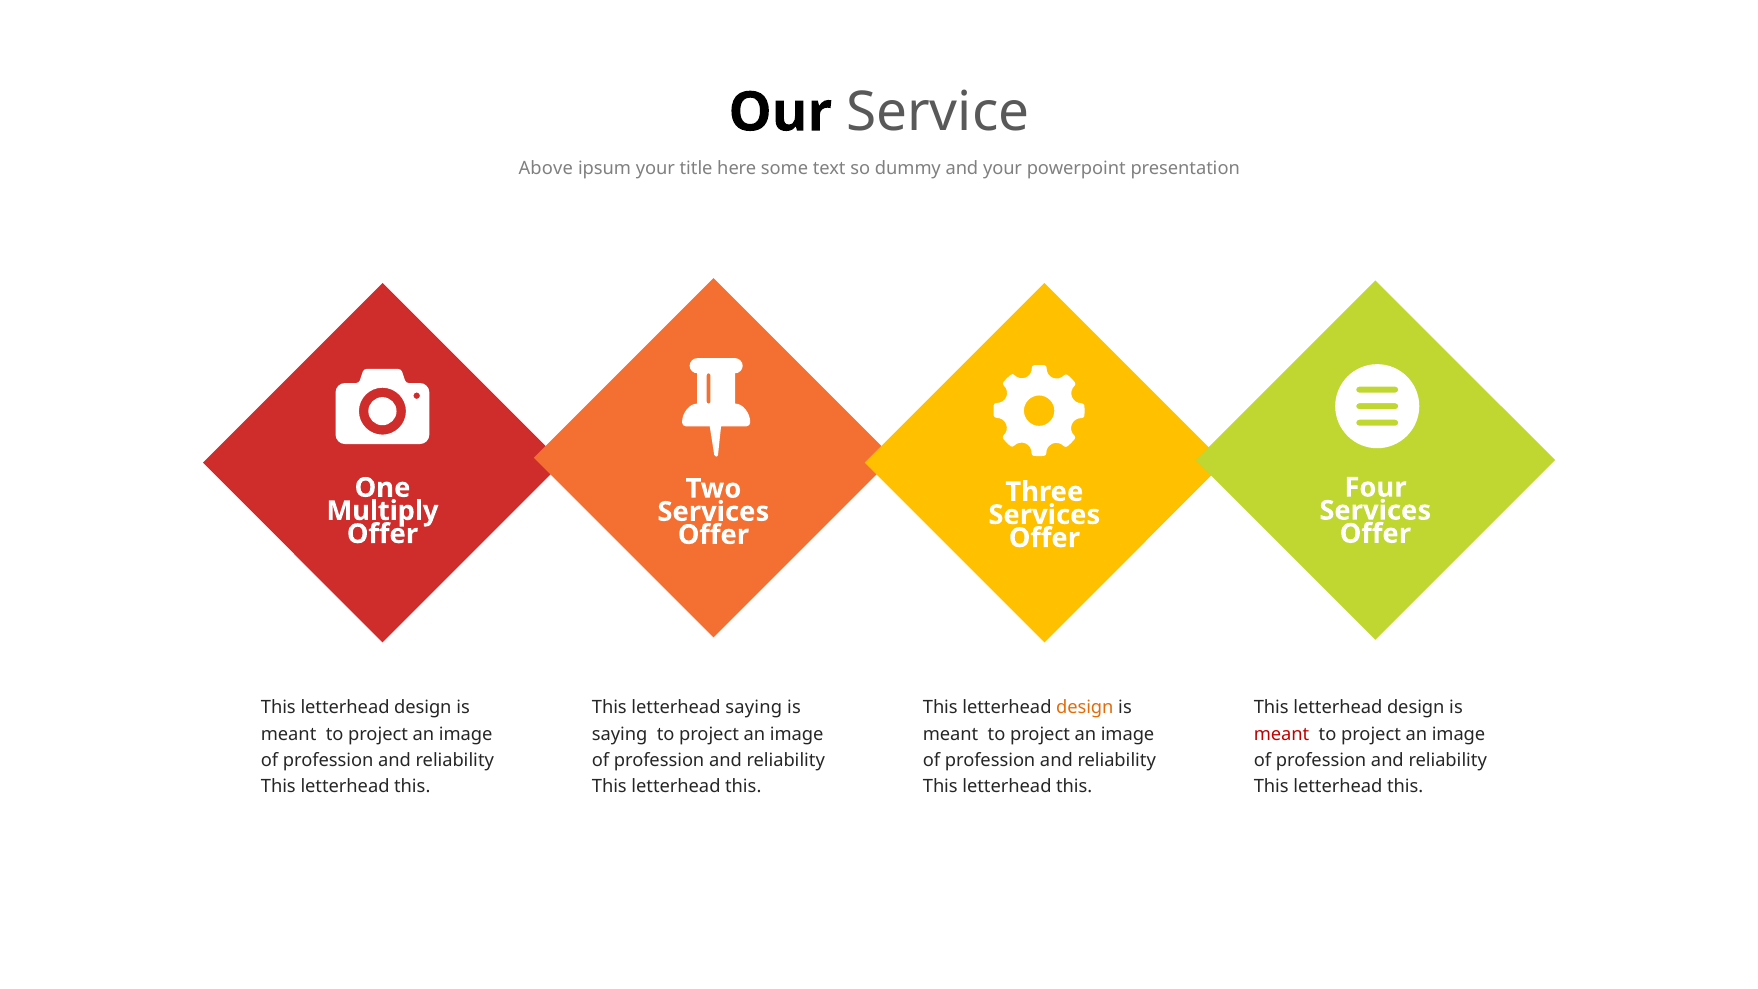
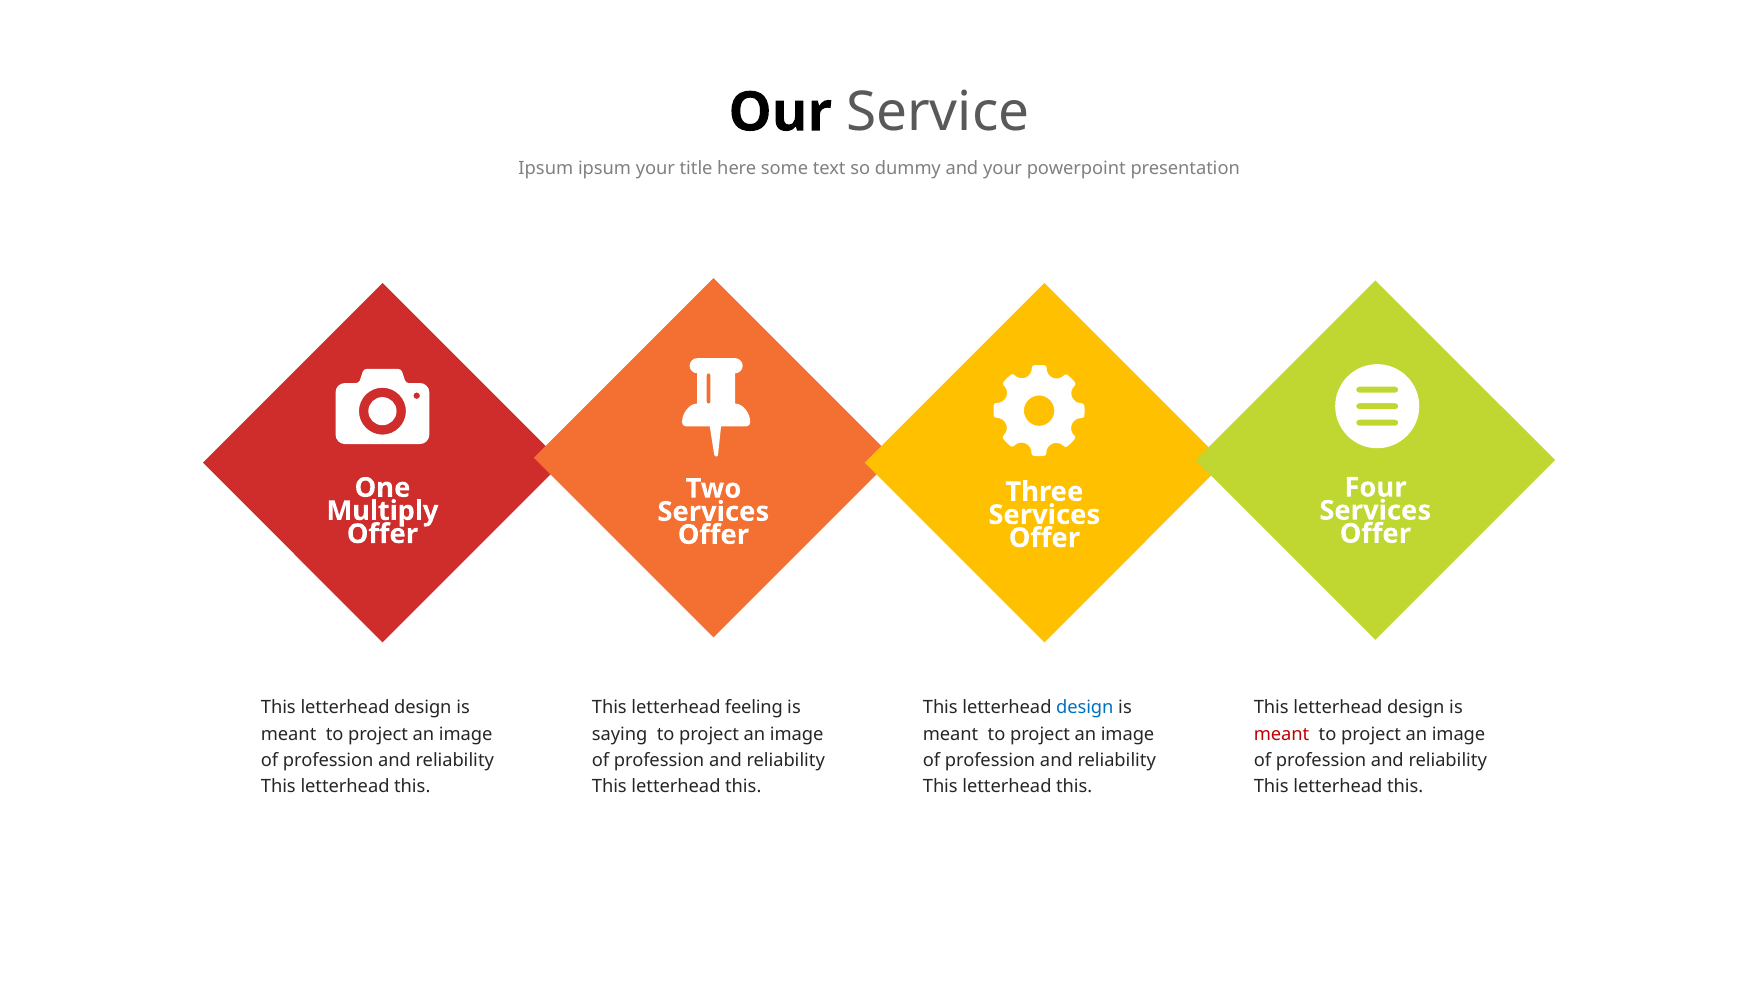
Above: Above -> Ipsum (546, 168)
letterhead saying: saying -> feeling (754, 708)
design colour: orange -> blue (1085, 708)
